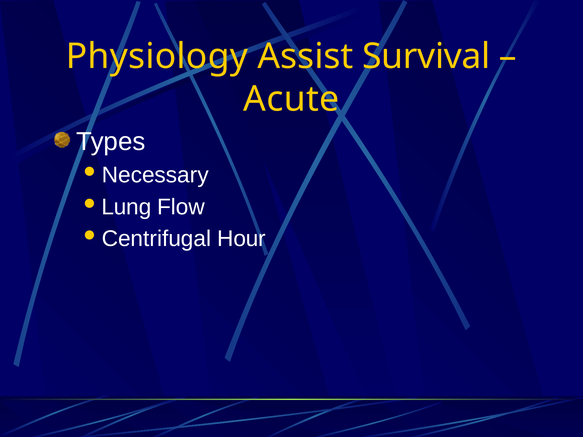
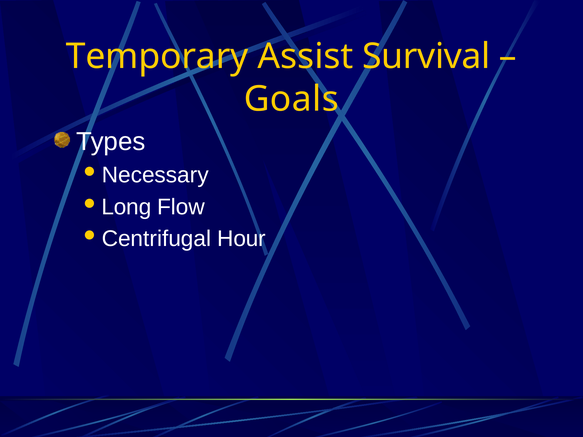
Physiology: Physiology -> Temporary (157, 56)
Acute: Acute -> Goals (291, 99)
Lung: Lung -> Long (126, 207)
